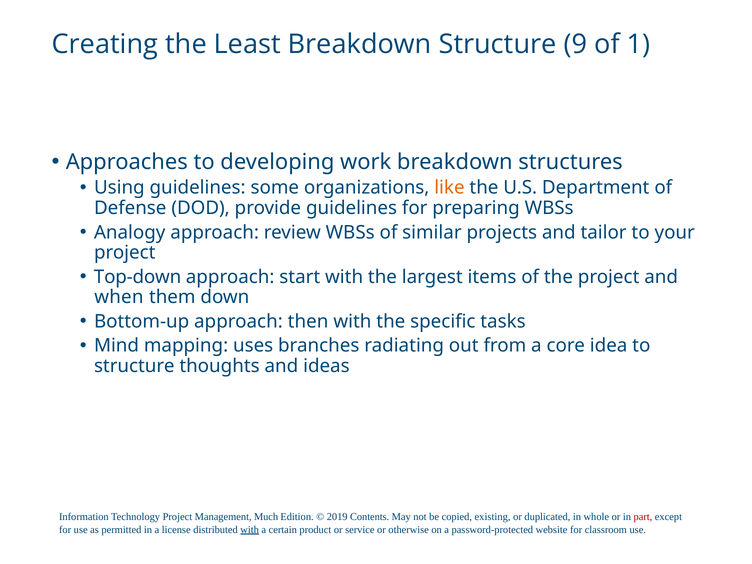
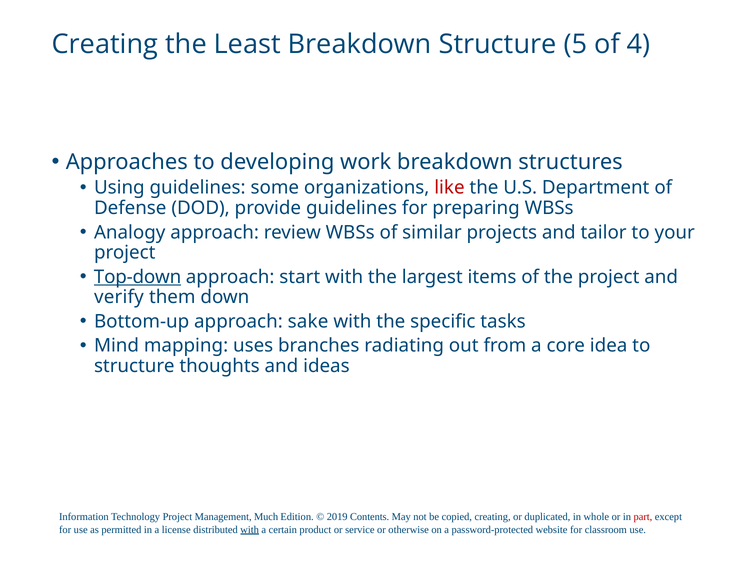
9: 9 -> 5 (575, 45)
1: 1 -> 4 (638, 45)
like colour: orange -> red (449, 188)
Top-down underline: none -> present (138, 277)
when: when -> verify (119, 297)
then: then -> sake (308, 321)
copied existing: existing -> creating (493, 517)
